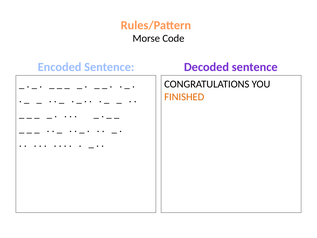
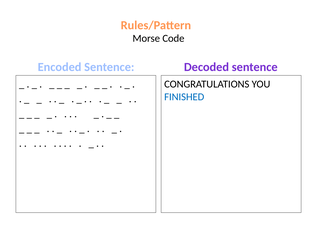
FINISHED colour: orange -> blue (184, 97)
